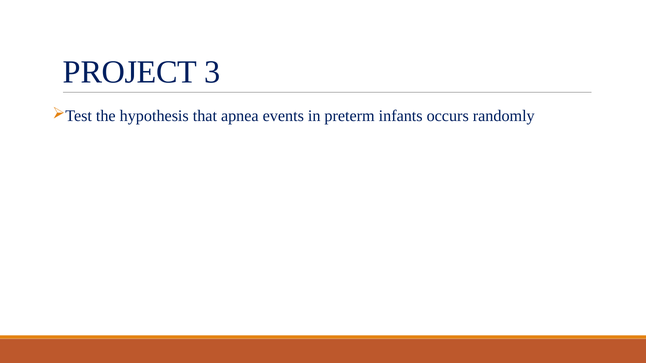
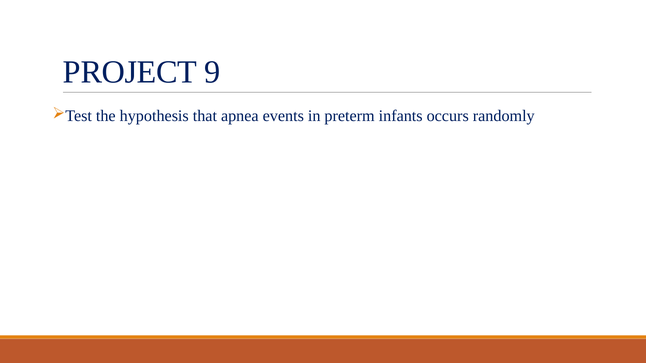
3: 3 -> 9 (212, 72)
